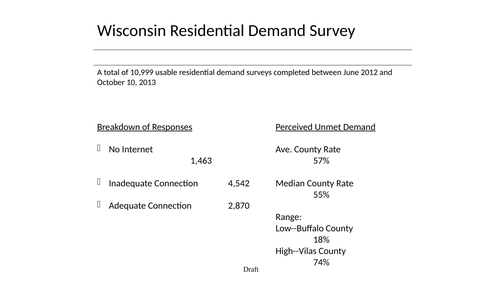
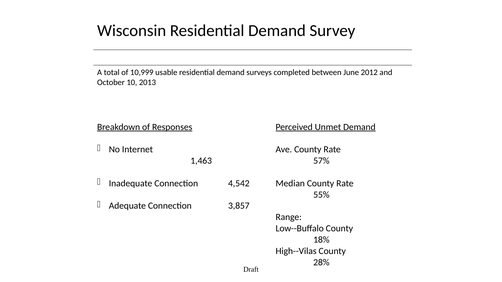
2,870: 2,870 -> 3,857 (239, 206)
74%: 74% -> 28% (321, 263)
